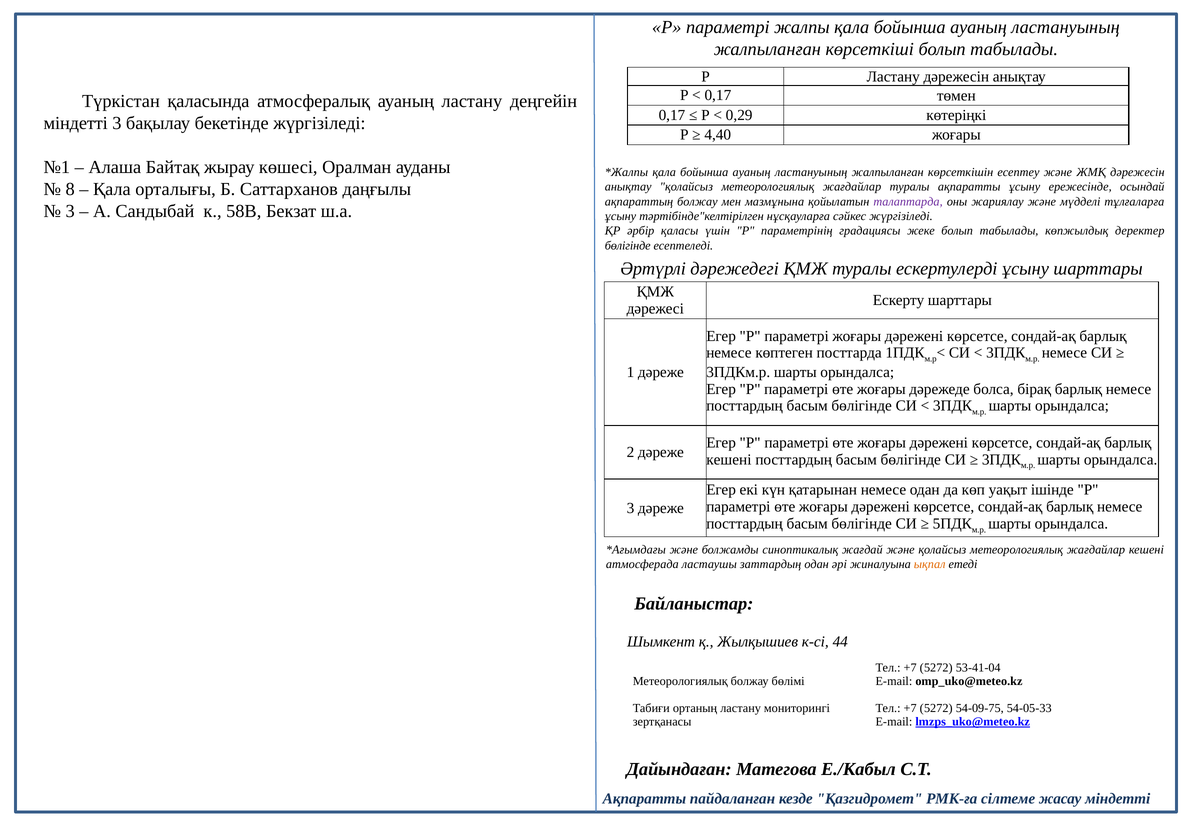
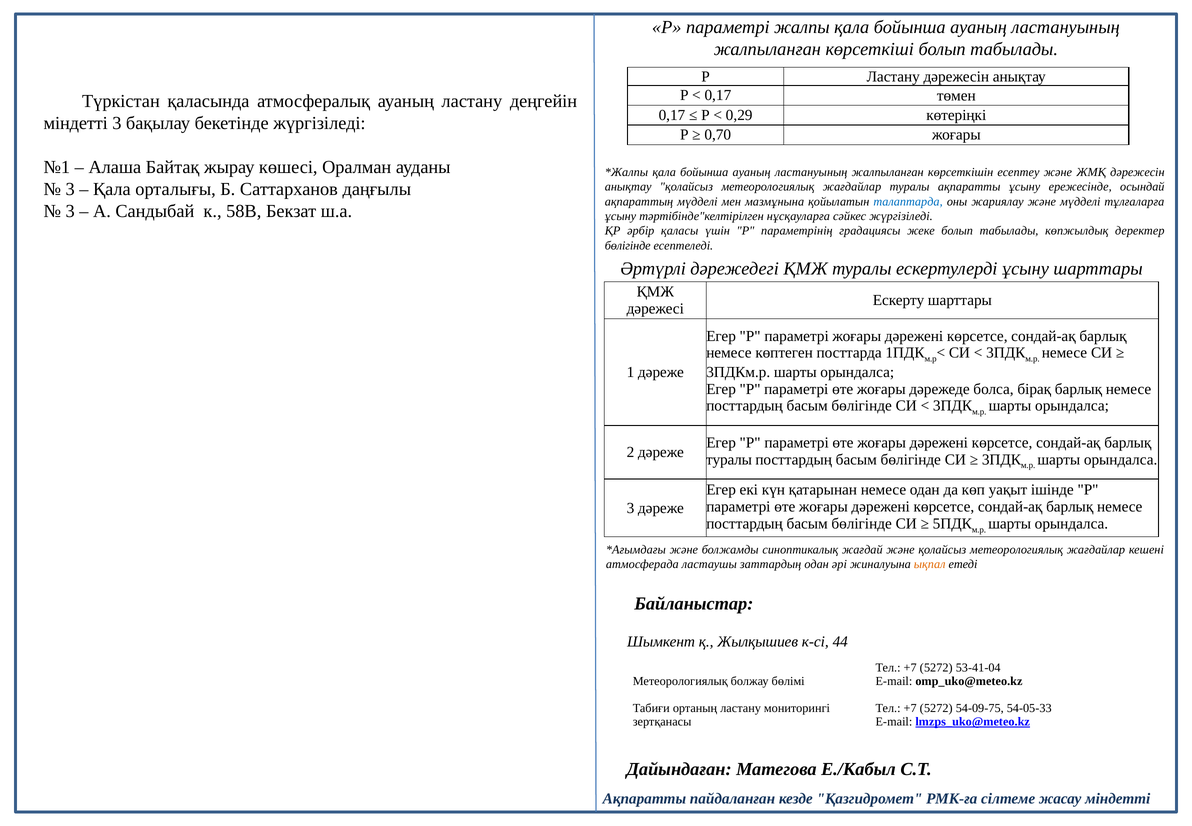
4,40: 4,40 -> 0,70 (718, 135)
8: 8 -> 3 (70, 189)
ақпараттың болжау: болжау -> мүдделі (697, 201)
талаптарда colour: purple -> blue (908, 201)
кешені: кешені -> туралы (729, 459)
